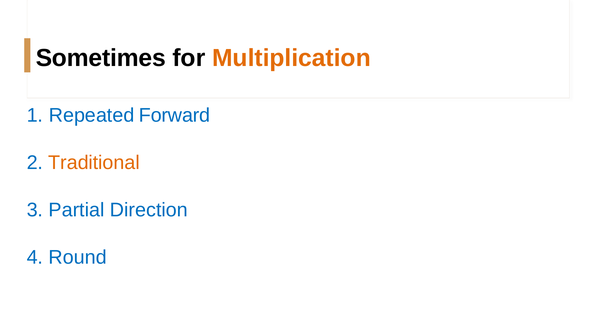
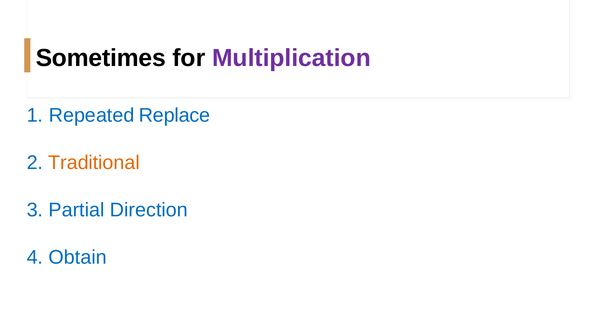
Multiplication colour: orange -> purple (291, 58)
Forward: Forward -> Replace (175, 115)
Round: Round -> Obtain (78, 257)
